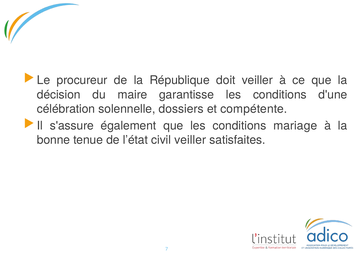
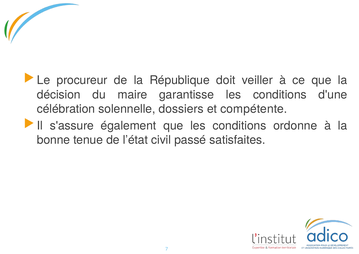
mariage: mariage -> ordonne (295, 126)
civil veiller: veiller -> passé (190, 140)
